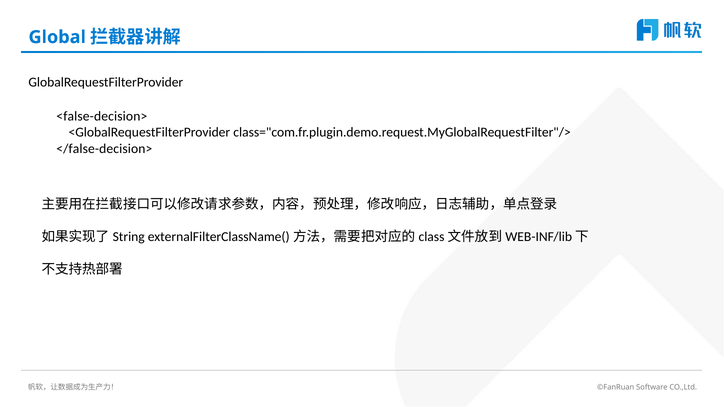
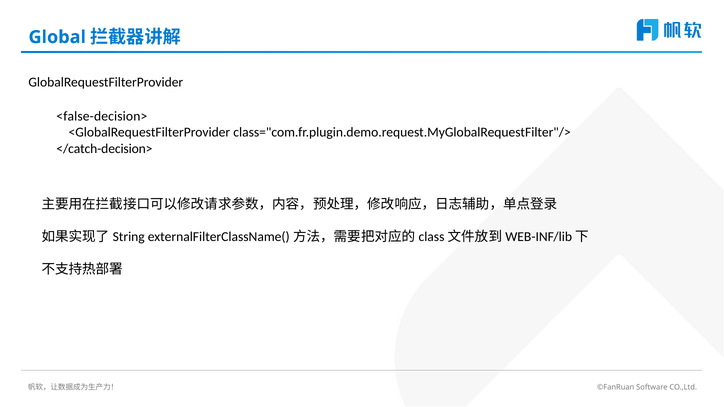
</false-decision>: </false-decision> -> </catch-decision> (104, 149)
